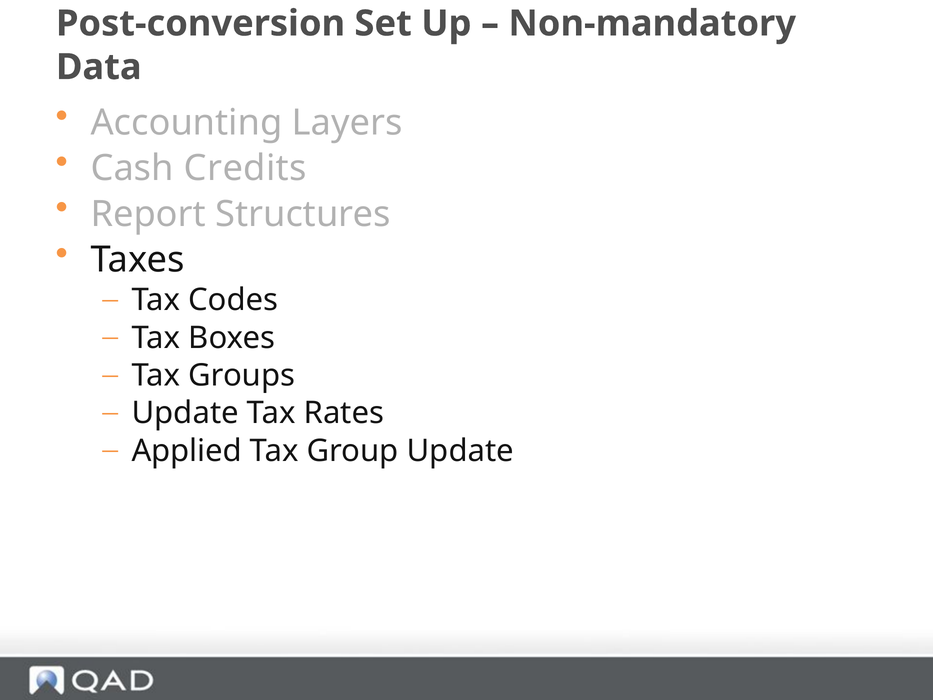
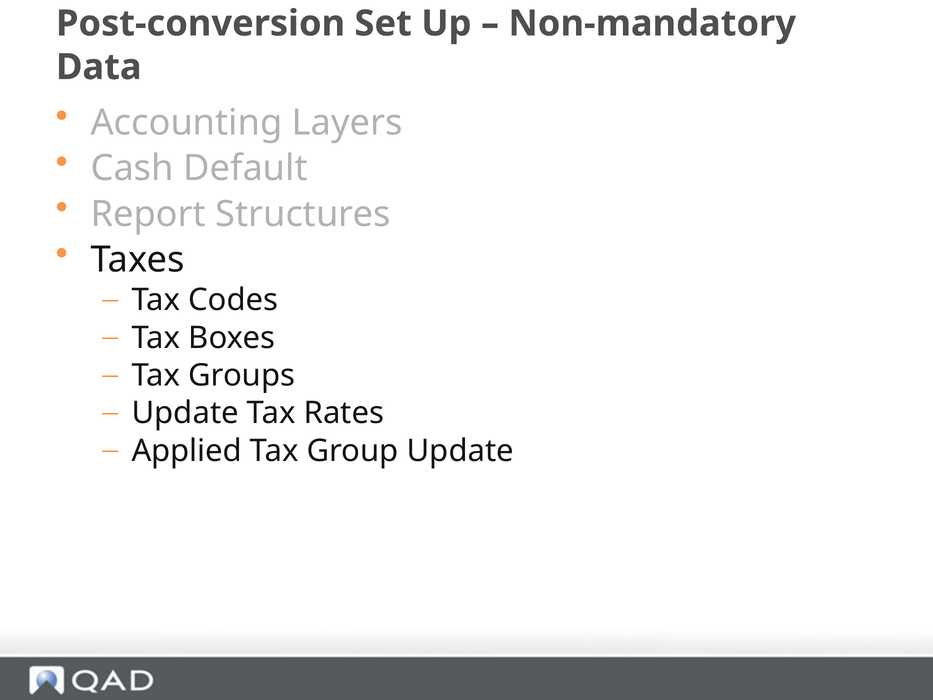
Credits: Credits -> Default (245, 168)
